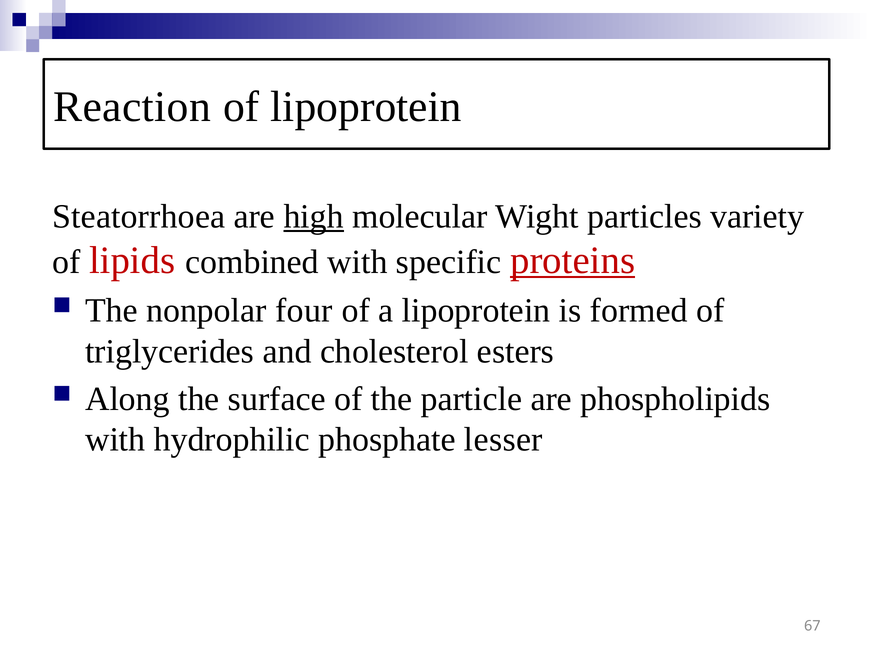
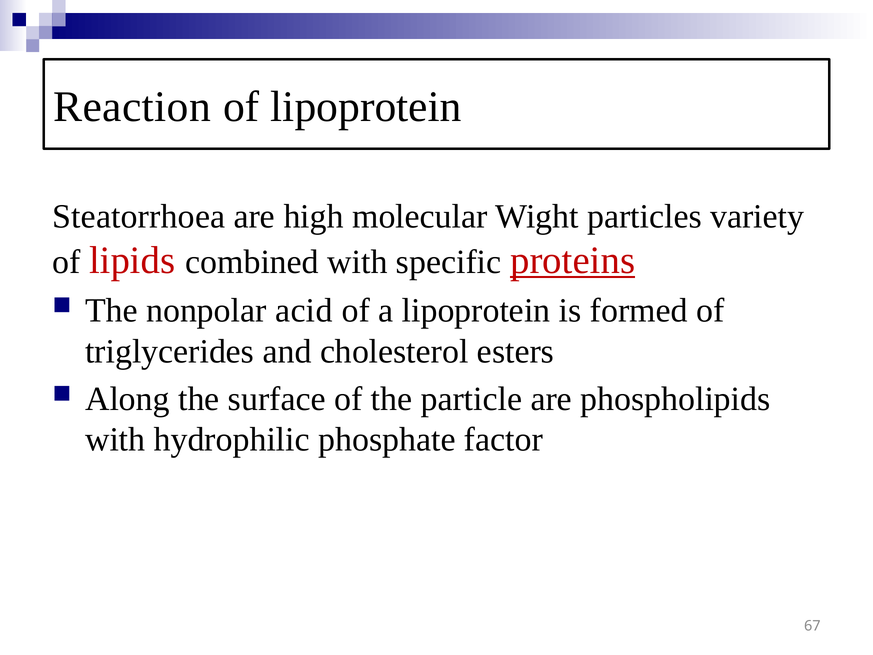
high underline: present -> none (314, 216)
four: four -> acid (304, 310)
lesser: lesser -> factor (503, 439)
